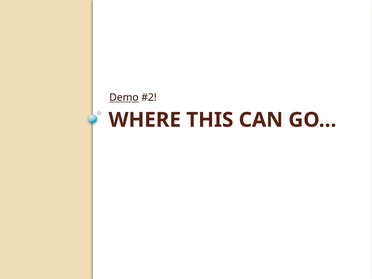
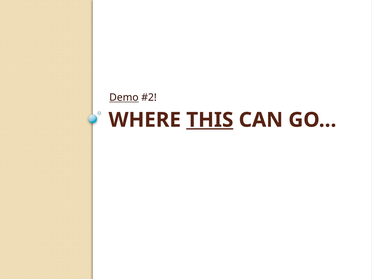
THIS underline: none -> present (210, 120)
